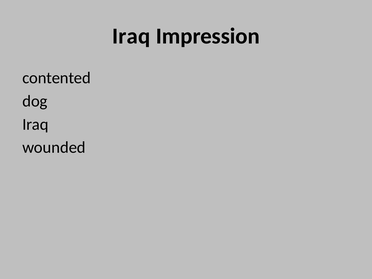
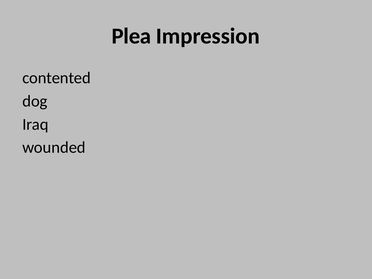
Iraq: Iraq -> Plea (131, 36)
